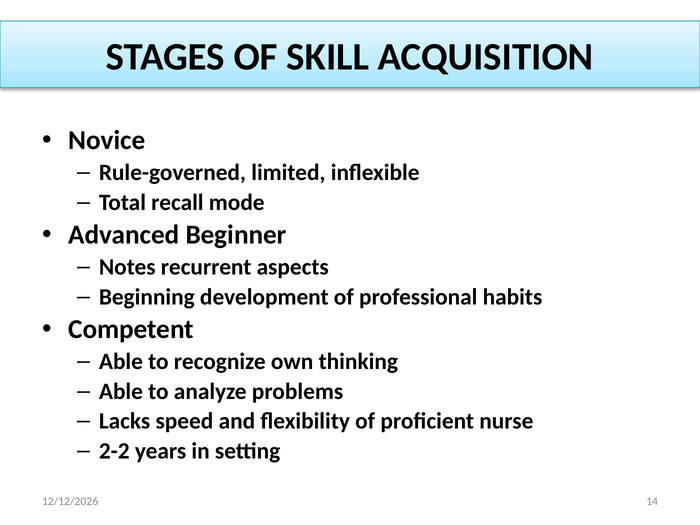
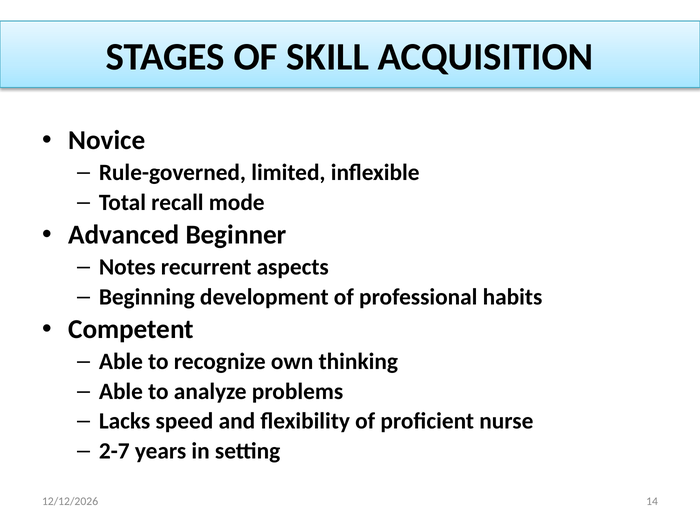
2-2: 2-2 -> 2-7 (114, 451)
